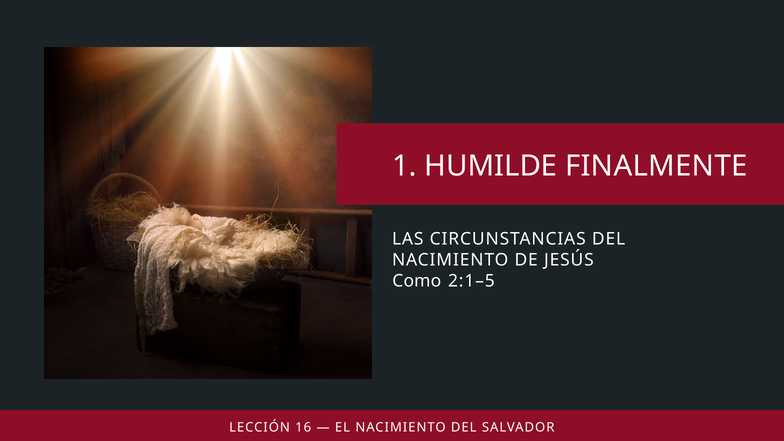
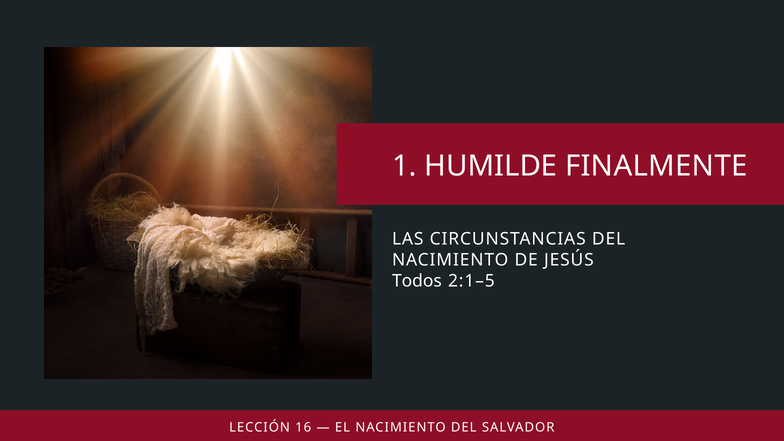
Como: Como -> Todos (417, 281)
